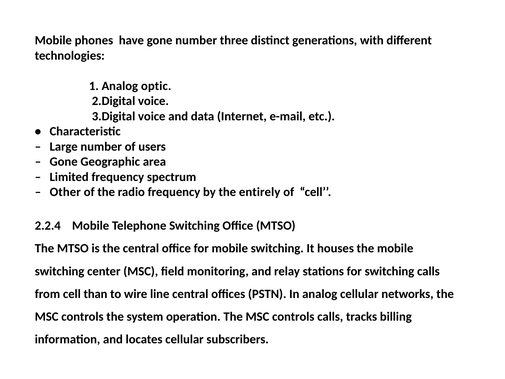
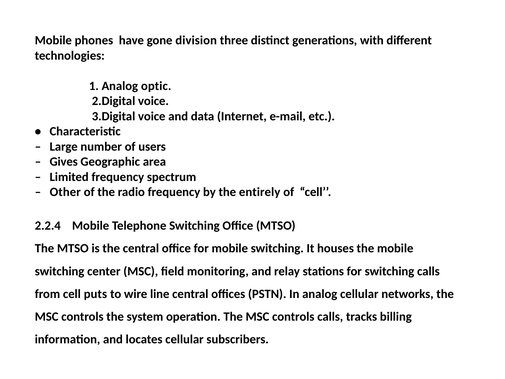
gone number: number -> division (196, 40)
Gone: Gone -> Gives (64, 162)
than: than -> puts (95, 294)
